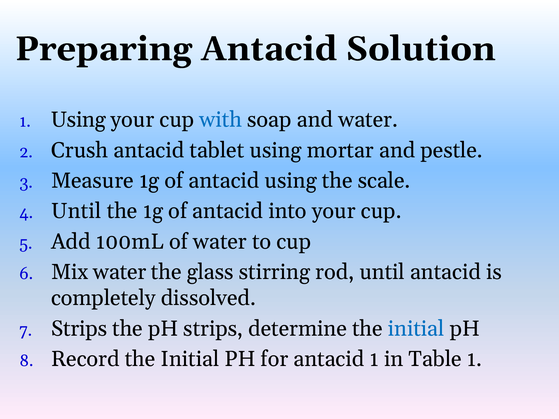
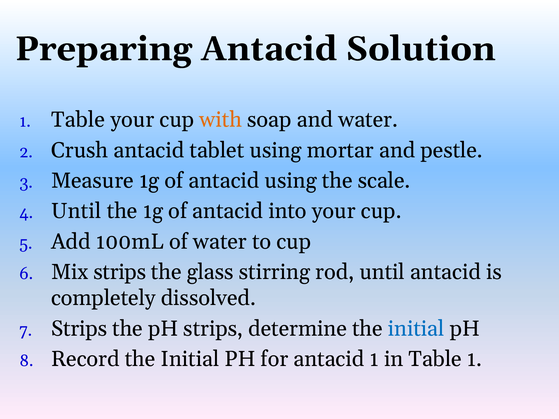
1 Using: Using -> Table (78, 120)
with colour: blue -> orange (221, 120)
Mix water: water -> strips (120, 272)
